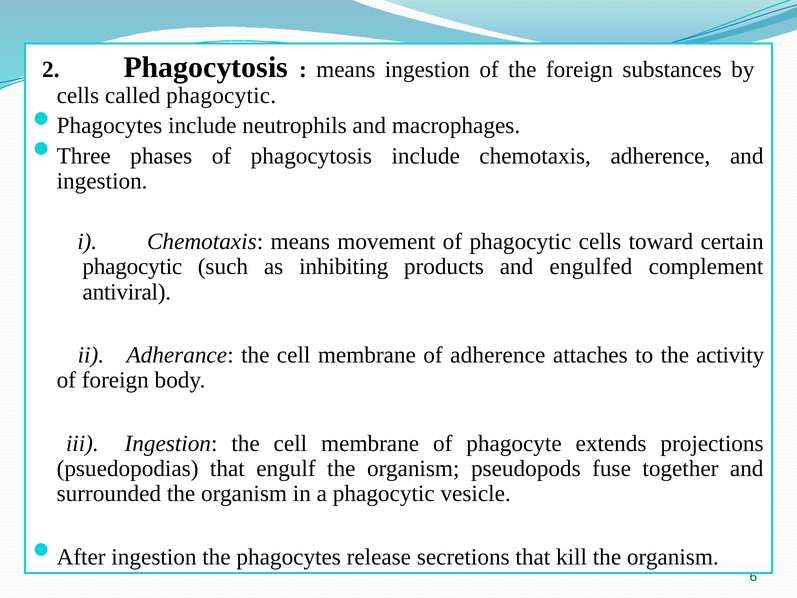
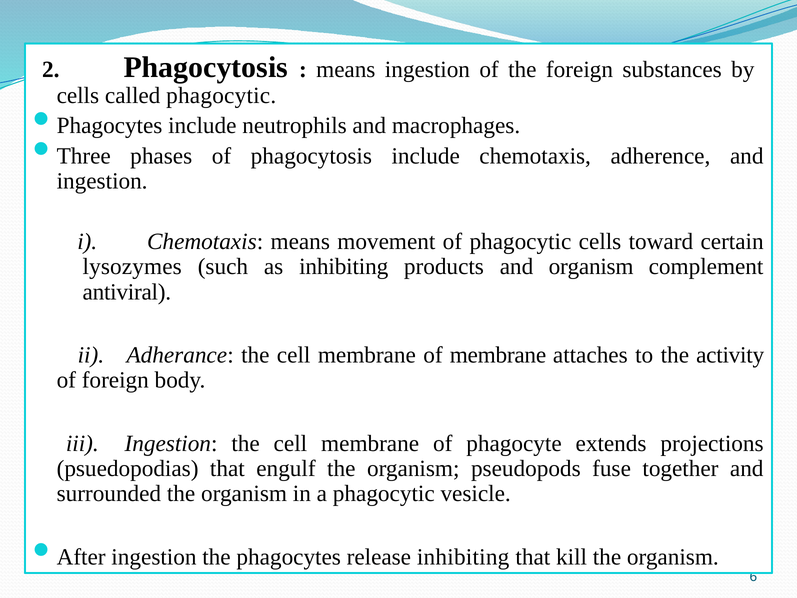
phagocytic: phagocytic -> lysozymes (132, 267)
and engulfed: engulfed -> organism (591, 267)
of adherence: adherence -> membrane (498, 355)
release secretions: secretions -> inhibiting (463, 557)
